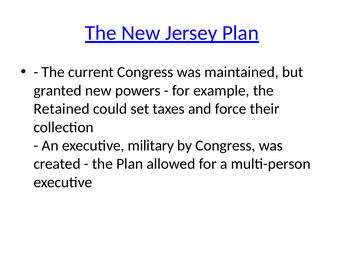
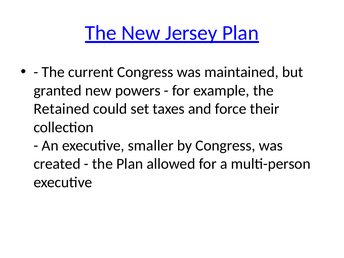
military: military -> smaller (151, 146)
